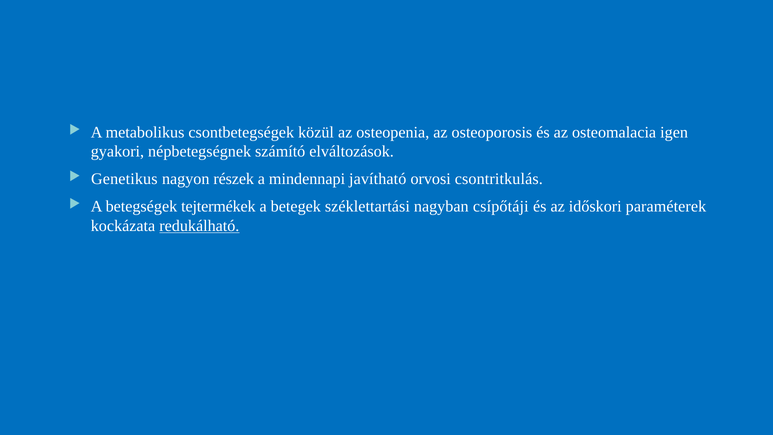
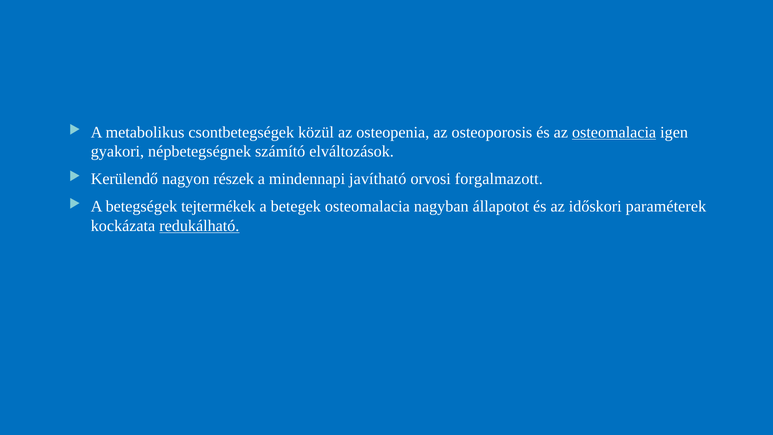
osteomalacia underline: none -> present (614, 132)
Genetikus: Genetikus -> Kerülendő (124, 179)
csontritkulás: csontritkulás -> forgalmazott (499, 179)
betegek széklettartási: széklettartási -> osteomalacia (367, 206)
csípőtáji: csípőtáji -> állapotot (501, 206)
